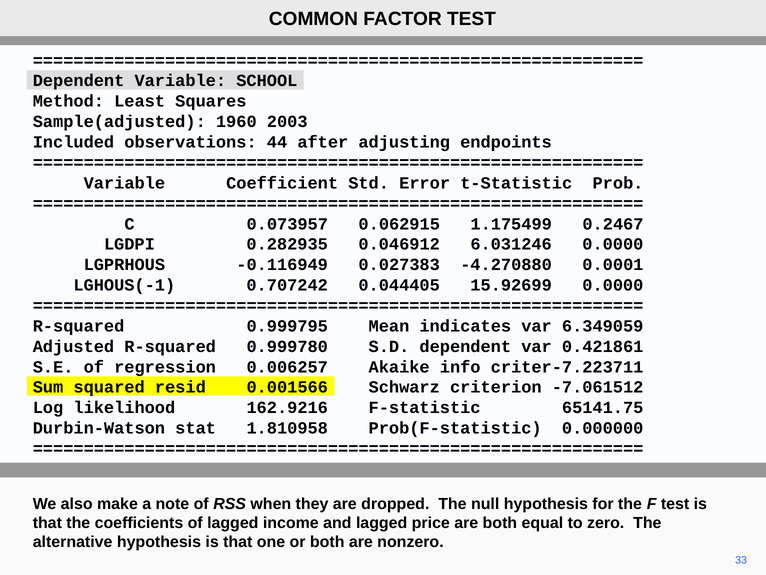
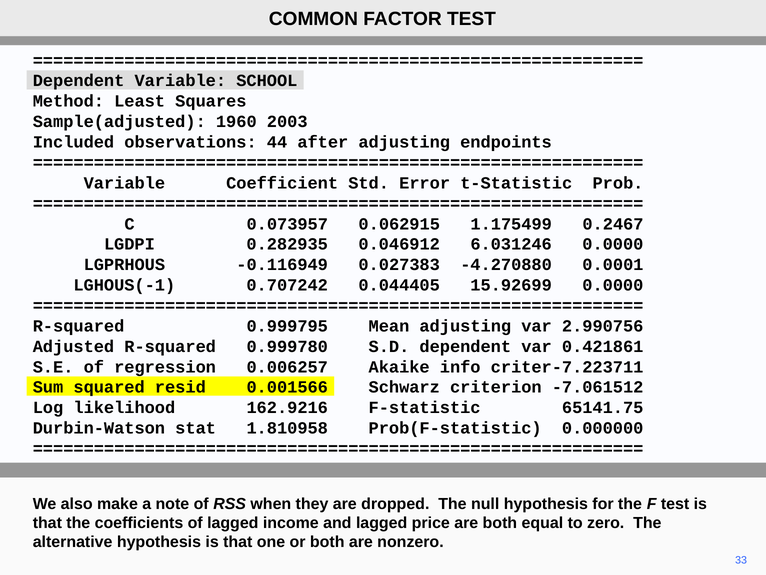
Mean indicates: indicates -> adjusting (465, 326)
6.349059: 6.349059 -> 2.990756 (603, 326)
